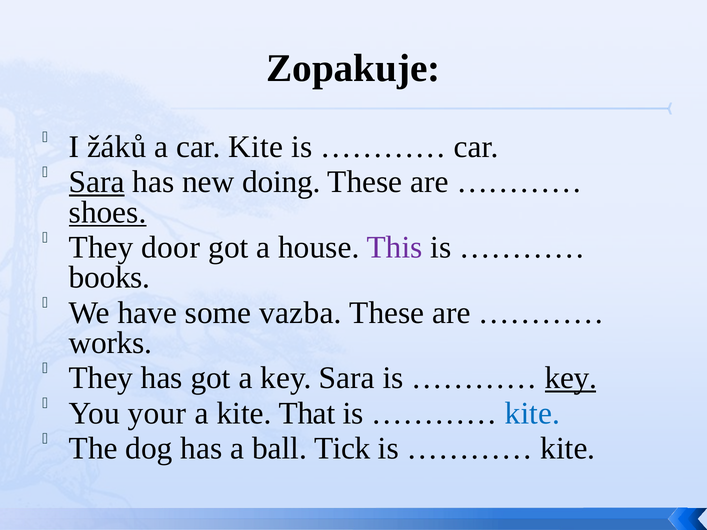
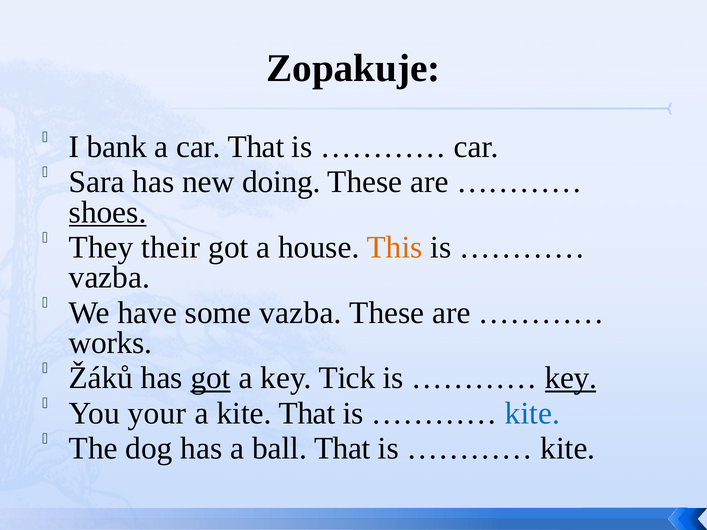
žáků: žáků -> bank (117, 147)
car Kite: Kite -> That (256, 147)
Sara underline: present -> none (97, 182)
door: door -> their (171, 248)
This colour: purple -> orange (395, 248)
books: books -> vazba (109, 278)
They: They -> Žáků (101, 378)
got underline: none -> present (211, 378)
key Sara: Sara -> Tick (347, 378)
ball Tick: Tick -> That (342, 449)
